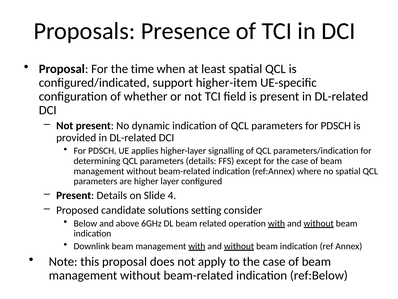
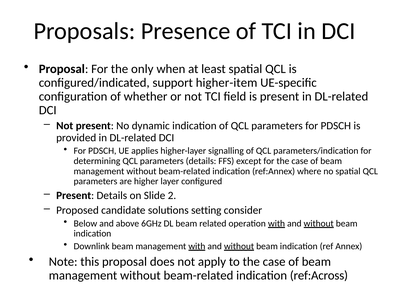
time: time -> only (142, 69)
4: 4 -> 2 (172, 195)
ref:Below: ref:Below -> ref:Across (319, 275)
